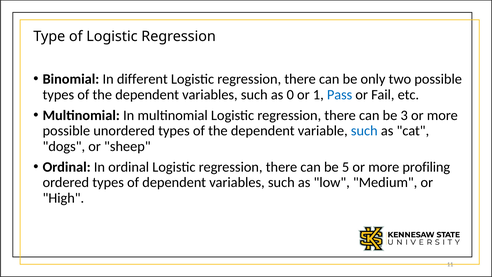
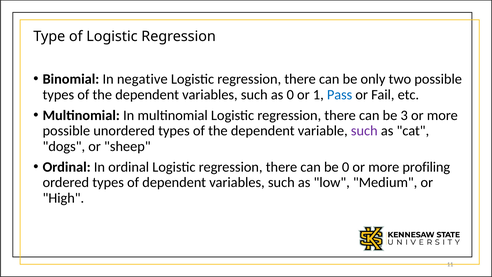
different: different -> negative (142, 79)
such colour: blue -> purple (364, 131)
be 5: 5 -> 0 (346, 167)
